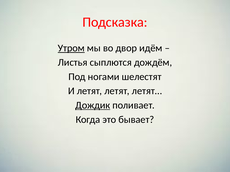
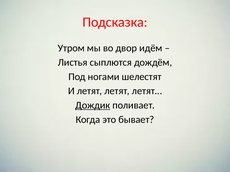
Утром underline: present -> none (71, 48)
